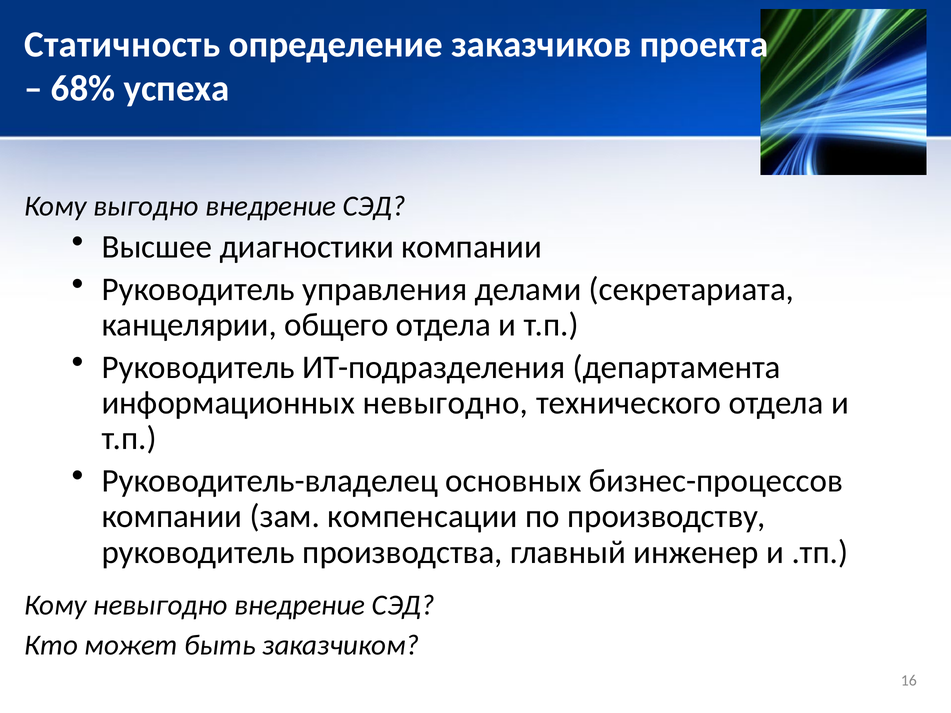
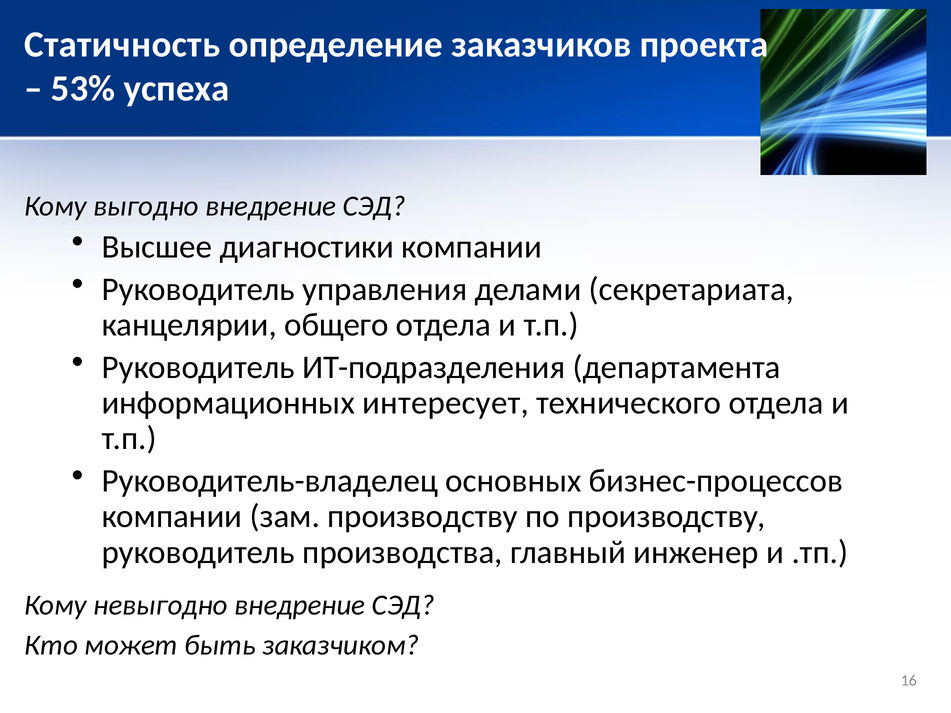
68%: 68% -> 53% (83, 89)
информационных невыгодно: невыгодно -> интересует (446, 403)
зам компенсации: компенсации -> производству (423, 517)
